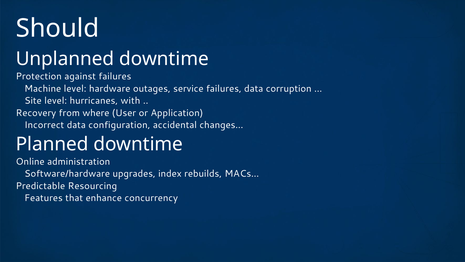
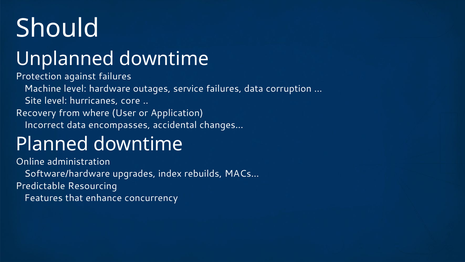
with: with -> core (130, 101)
configuration: configuration -> encompasses (119, 125)
